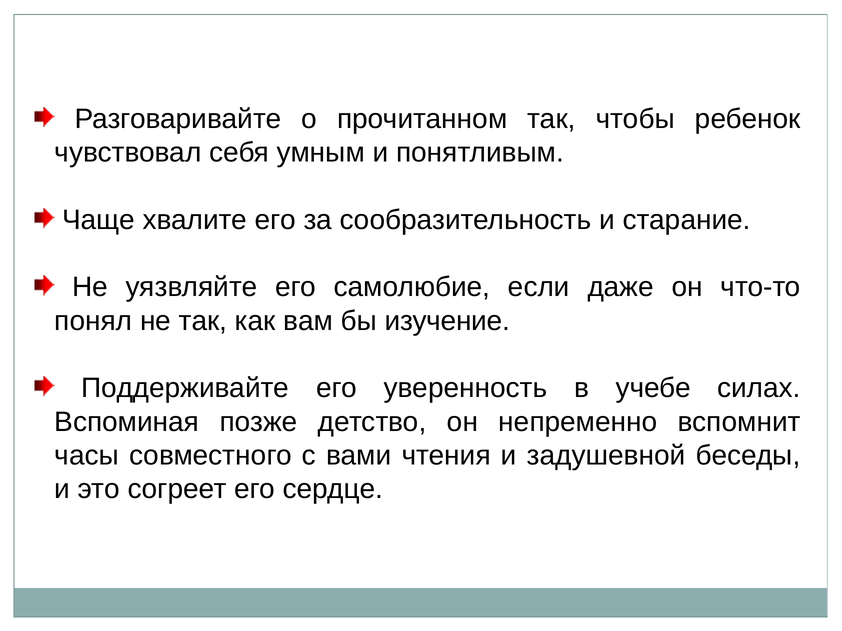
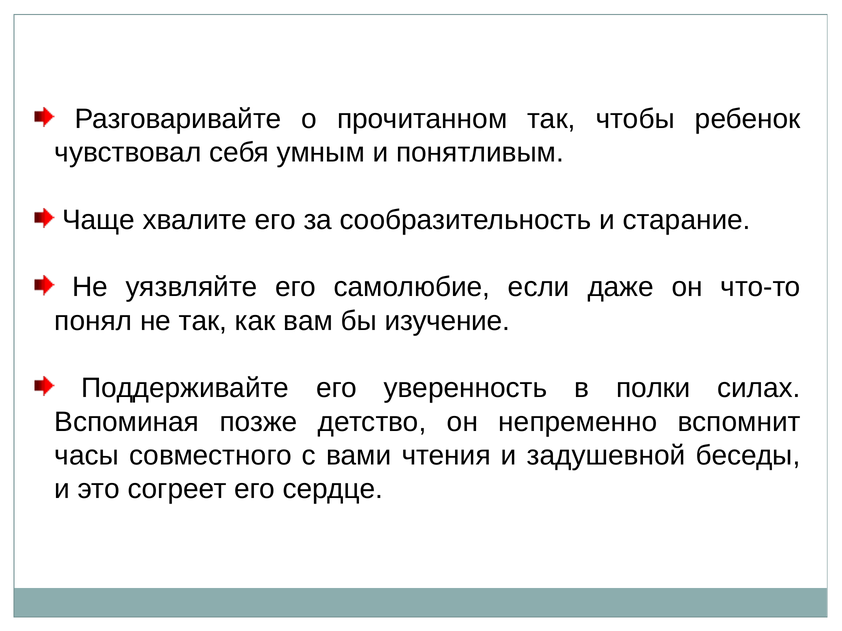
учебе: учебе -> полки (653, 388)
